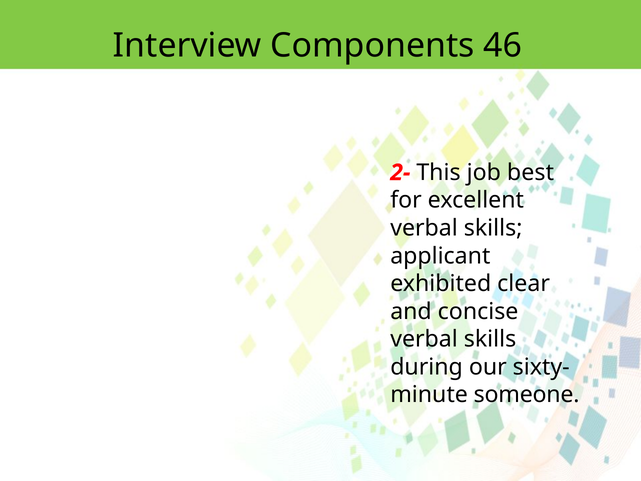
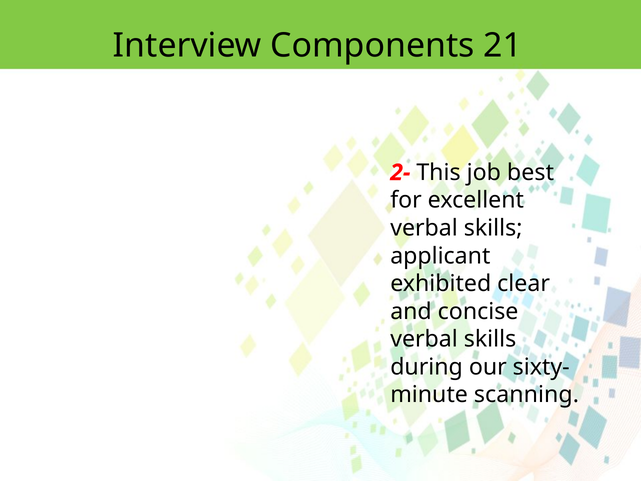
46: 46 -> 21 (503, 46)
someone: someone -> scanning (526, 395)
